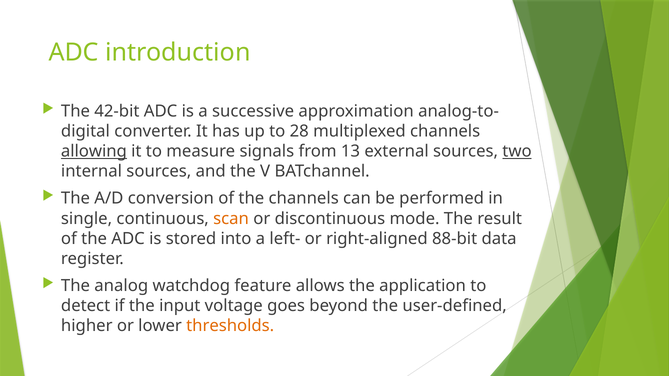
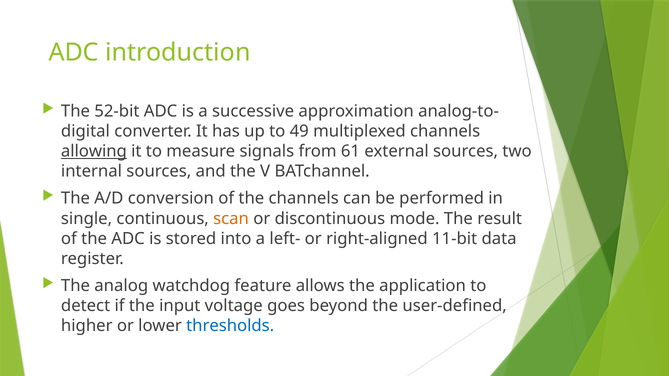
42-bit: 42-bit -> 52-bit (117, 111)
28: 28 -> 49 (299, 131)
13: 13 -> 61 (350, 151)
two underline: present -> none (517, 151)
88-bit: 88-bit -> 11-bit (455, 239)
thresholds colour: orange -> blue (230, 326)
